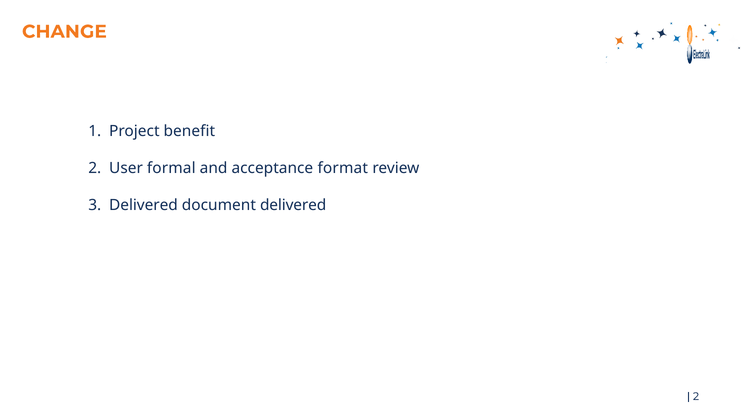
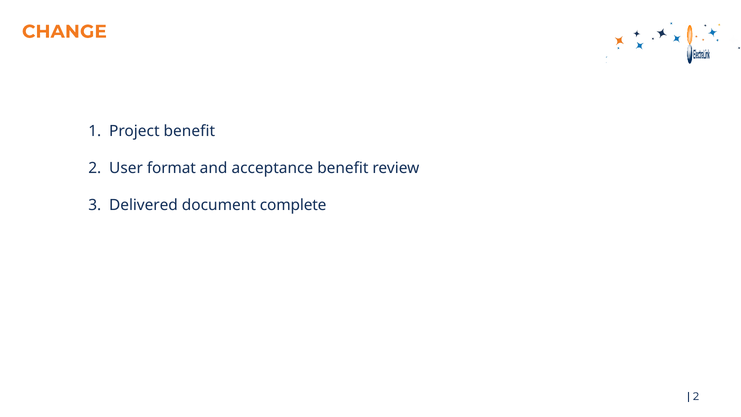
formal: formal -> format (171, 168)
acceptance format: format -> benefit (343, 168)
document delivered: delivered -> complete (293, 205)
